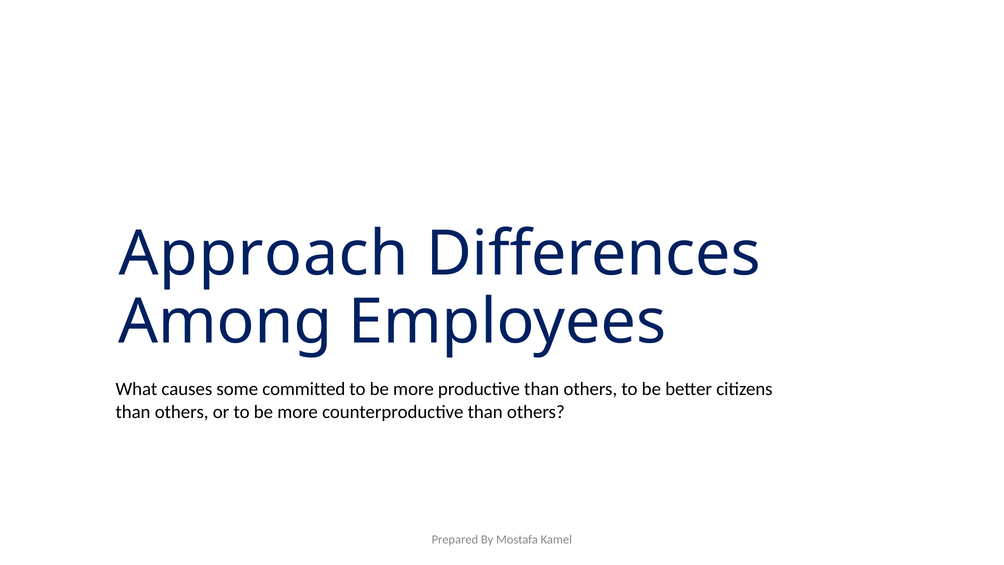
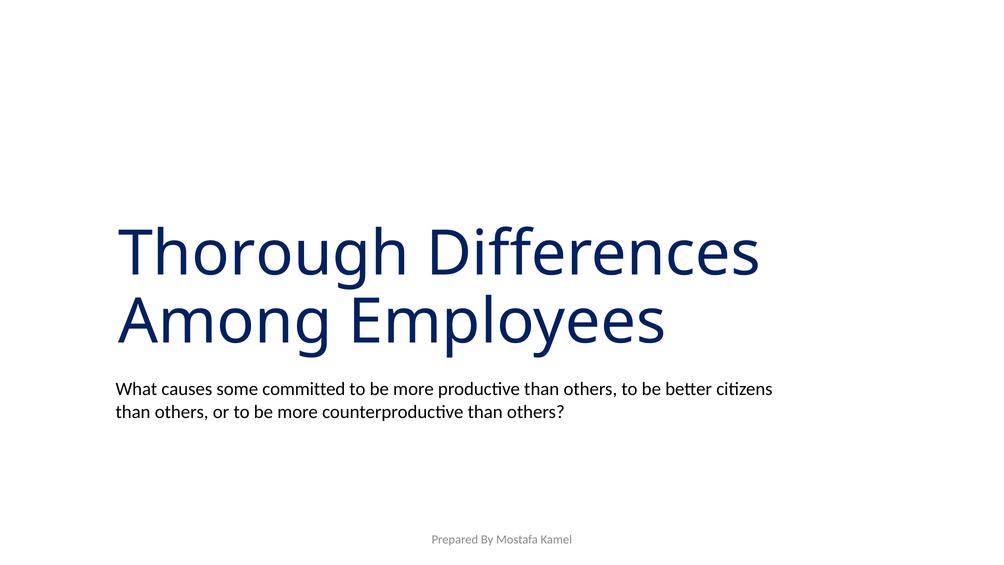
Approach: Approach -> Thorough (264, 254)
